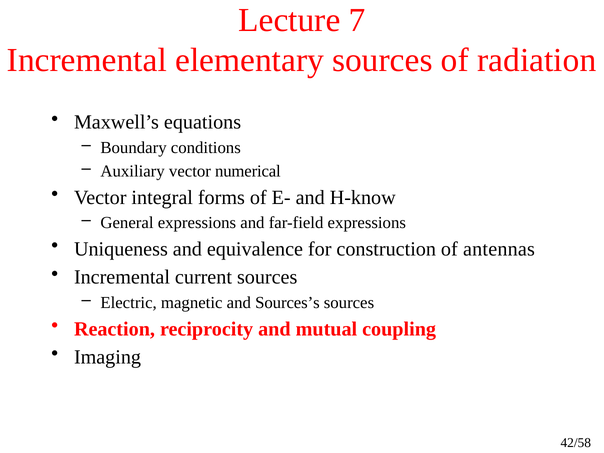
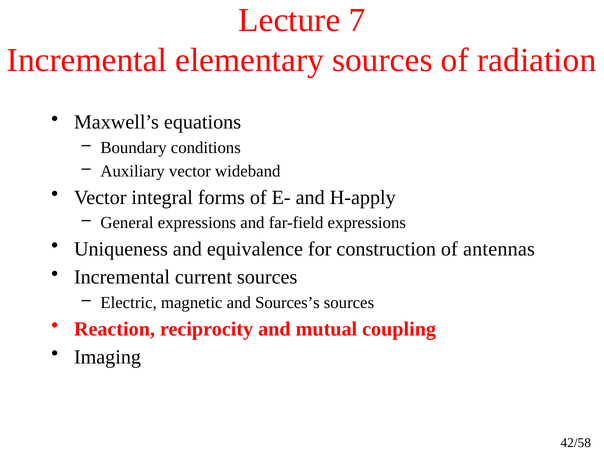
numerical: numerical -> wideband (248, 171)
H-know: H-know -> H-apply (363, 197)
